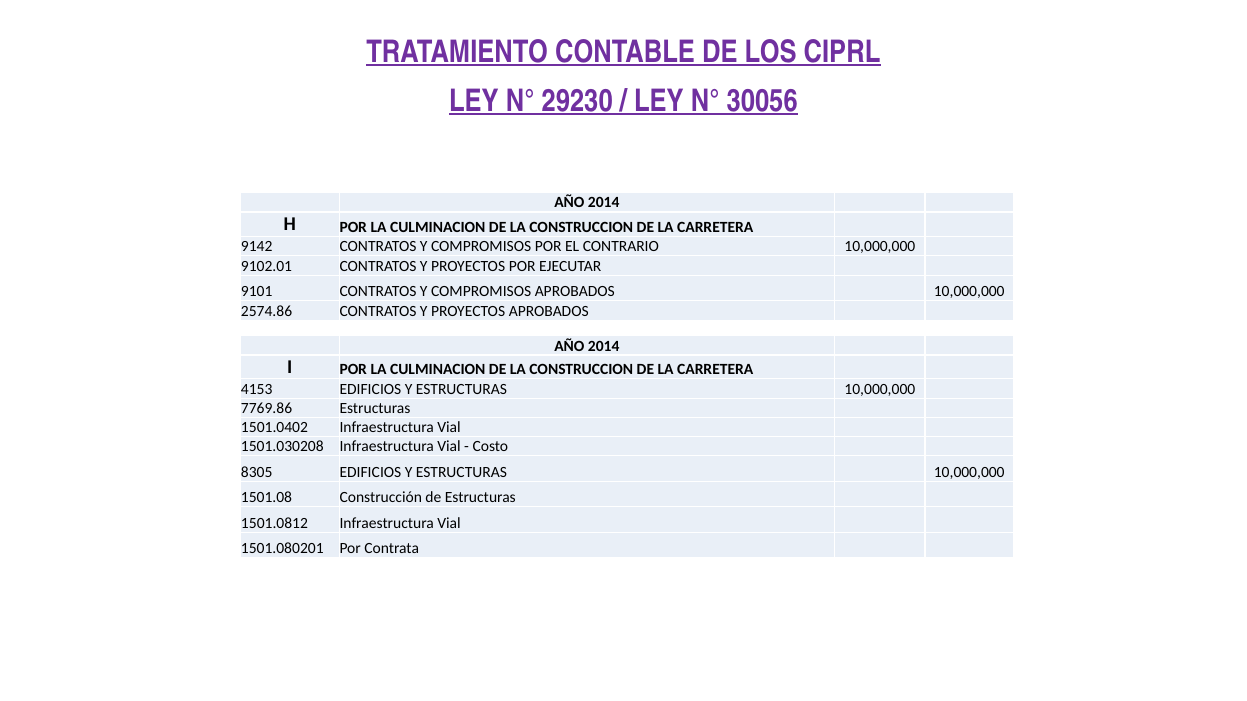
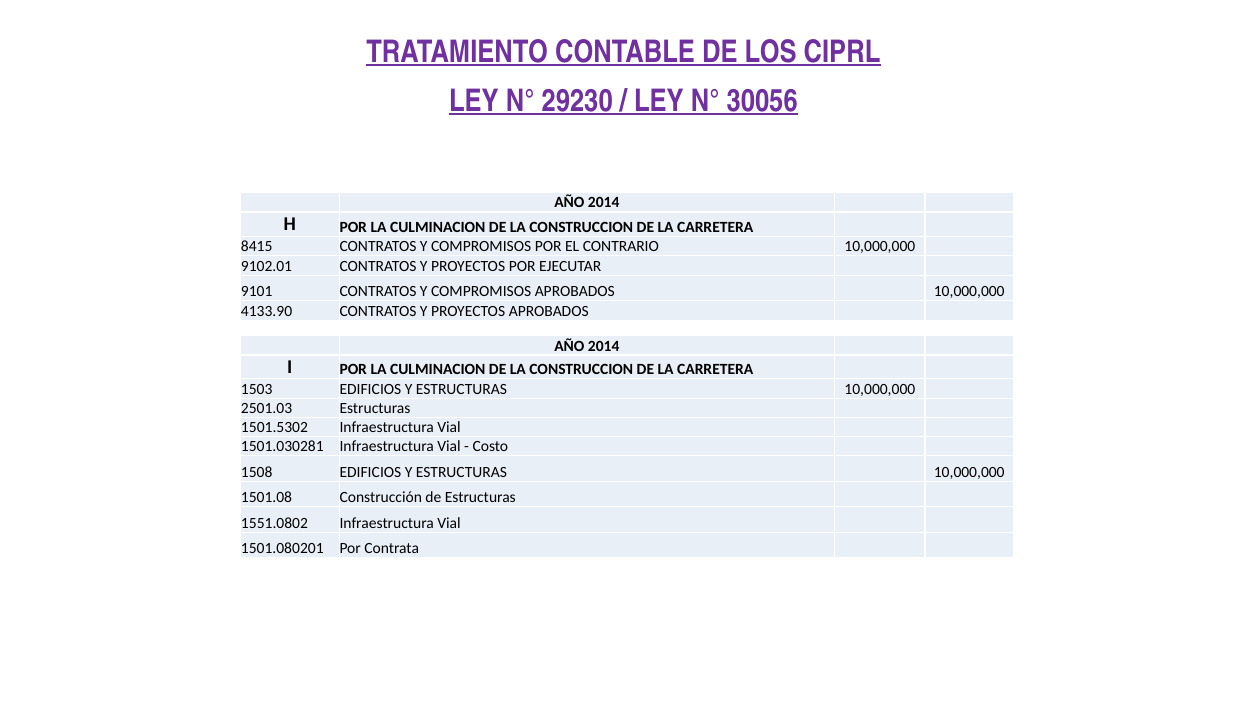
9142: 9142 -> 8415 (257, 247)
2574.86: 2574.86 -> 4133.90 (267, 311)
4153: 4153 -> 1503 (257, 389)
7769.86: 7769.86 -> 2501.03 (267, 408)
1501.0402: 1501.0402 -> 1501.5302 (274, 428)
1501.030208: 1501.030208 -> 1501.030281 (282, 447)
8305: 8305 -> 1508 (257, 472)
1501.0812: 1501.0812 -> 1551.0802 (274, 523)
